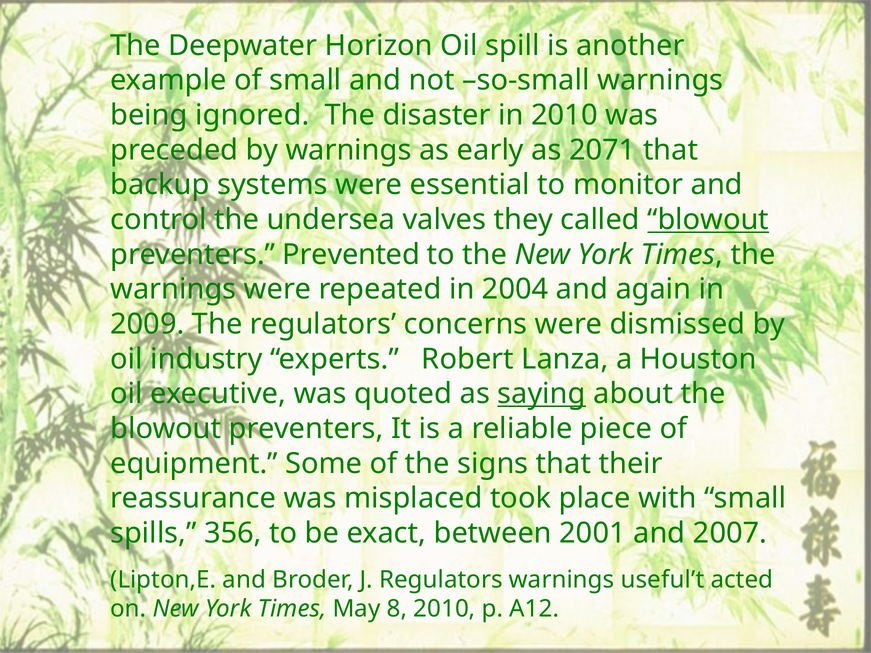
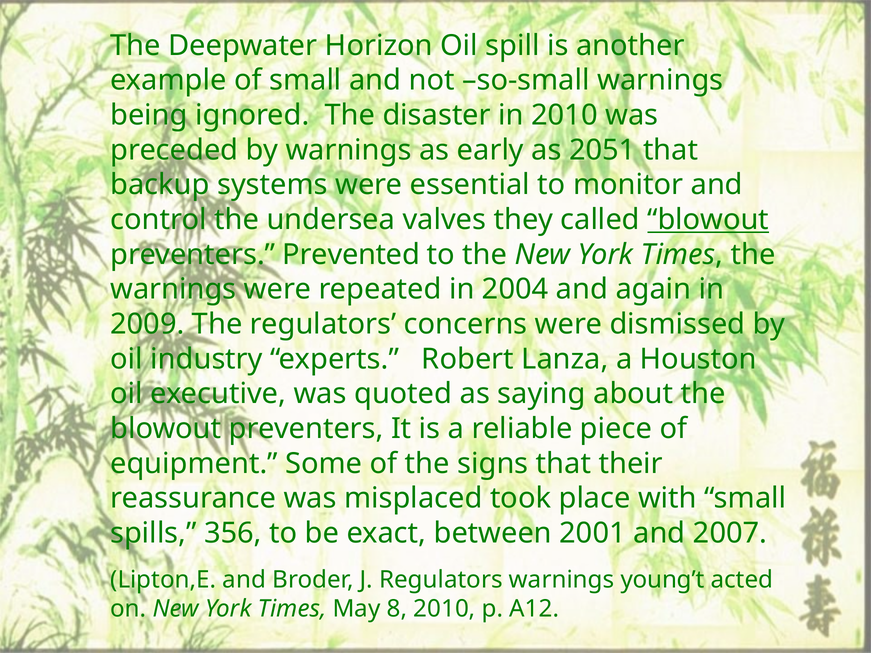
2071: 2071 -> 2051 (602, 150)
saying underline: present -> none (542, 394)
useful’t: useful’t -> young’t (663, 580)
